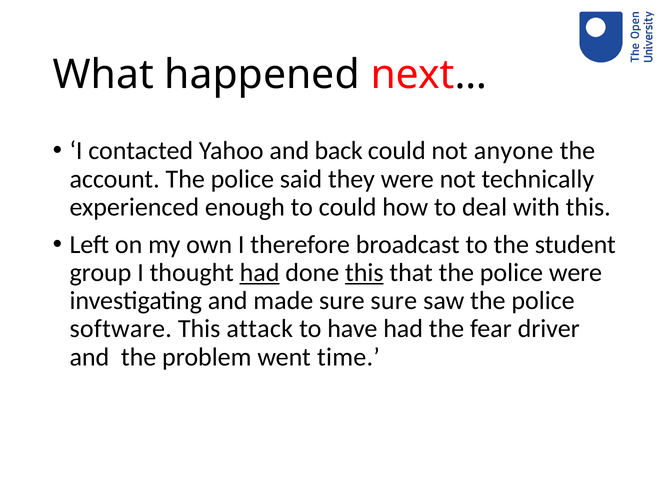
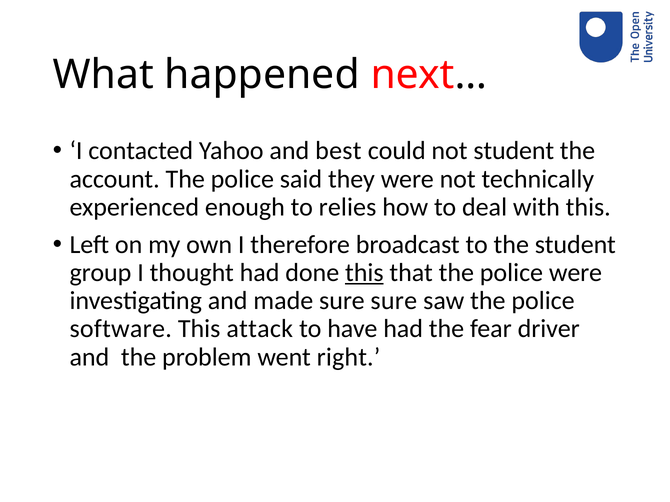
back: back -> best (338, 151)
not anyone: anyone -> student (514, 151)
to could: could -> relies (348, 207)
had underline: present -> none (260, 273)
time: time -> right (349, 357)
